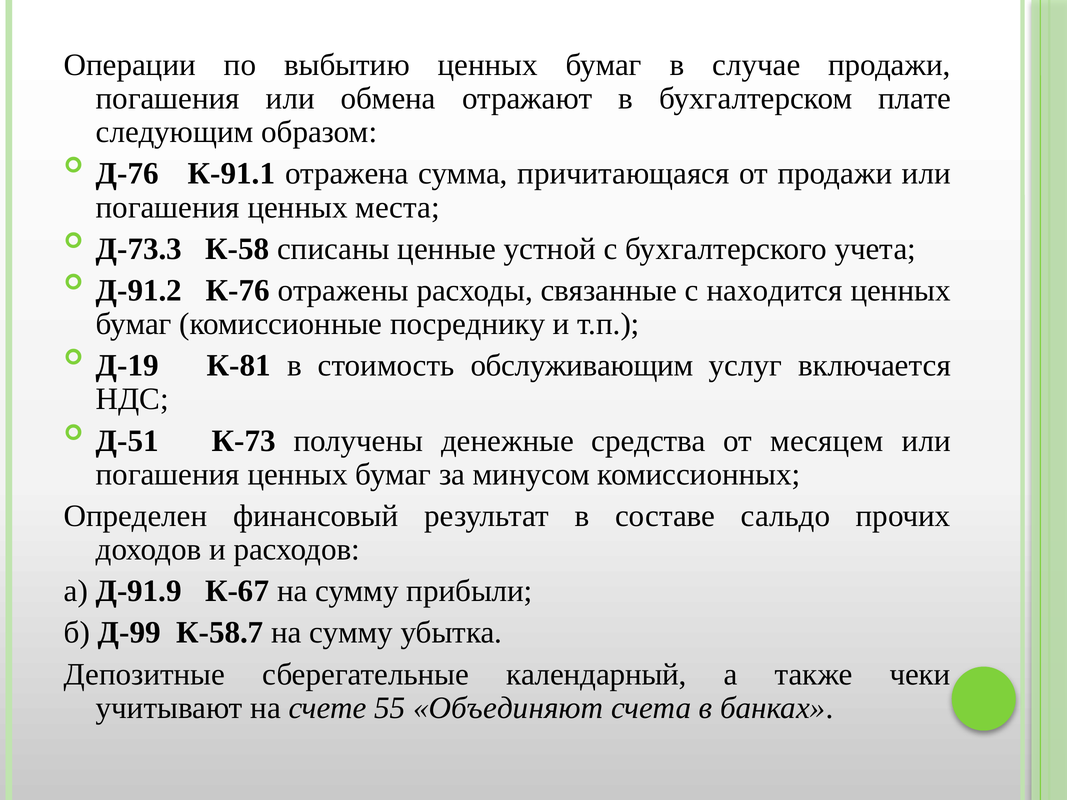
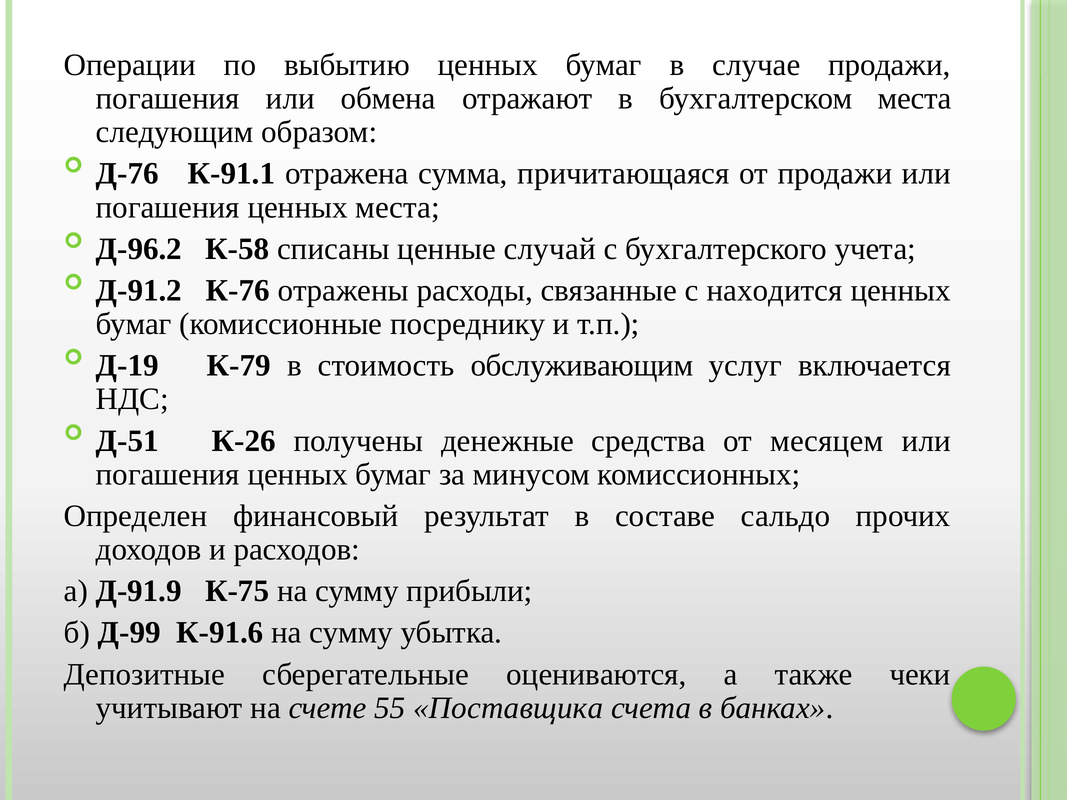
бухгалтерском плате: плате -> места (915, 99)
Д-73.3: Д-73.3 -> Д-96.2 (139, 249)
устной: устной -> случай (550, 249)
К-81: К-81 -> К-79 (239, 366)
К-73: К-73 -> К-26 (244, 441)
К-67: К-67 -> К-75 (237, 591)
К-58.7: К-58.7 -> К-91.6 (220, 633)
календарный: календарный -> оцениваются (596, 674)
Объединяют: Объединяют -> Поставщика (508, 708)
